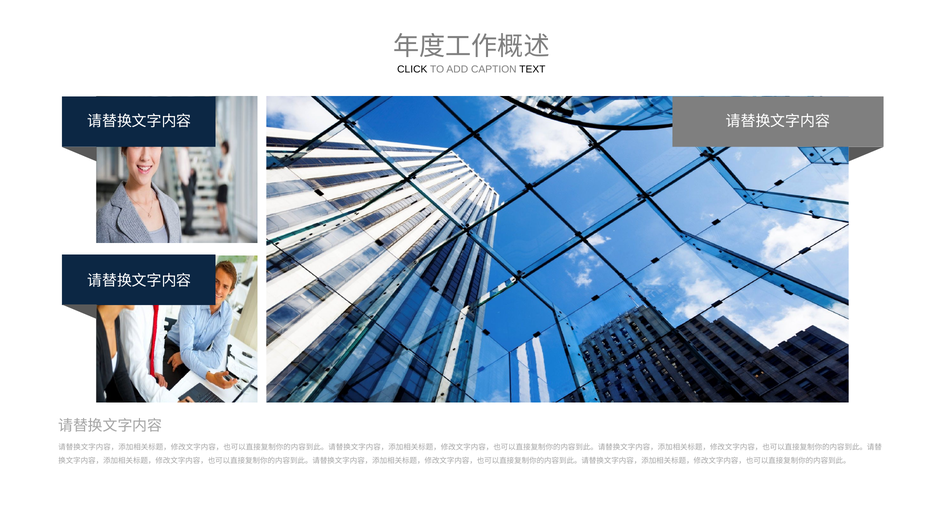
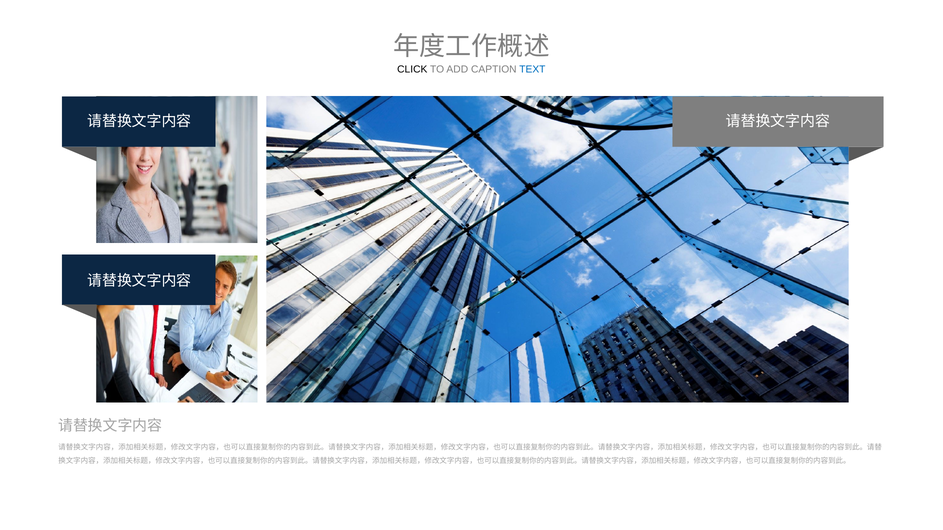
TEXT colour: black -> blue (532, 69)
